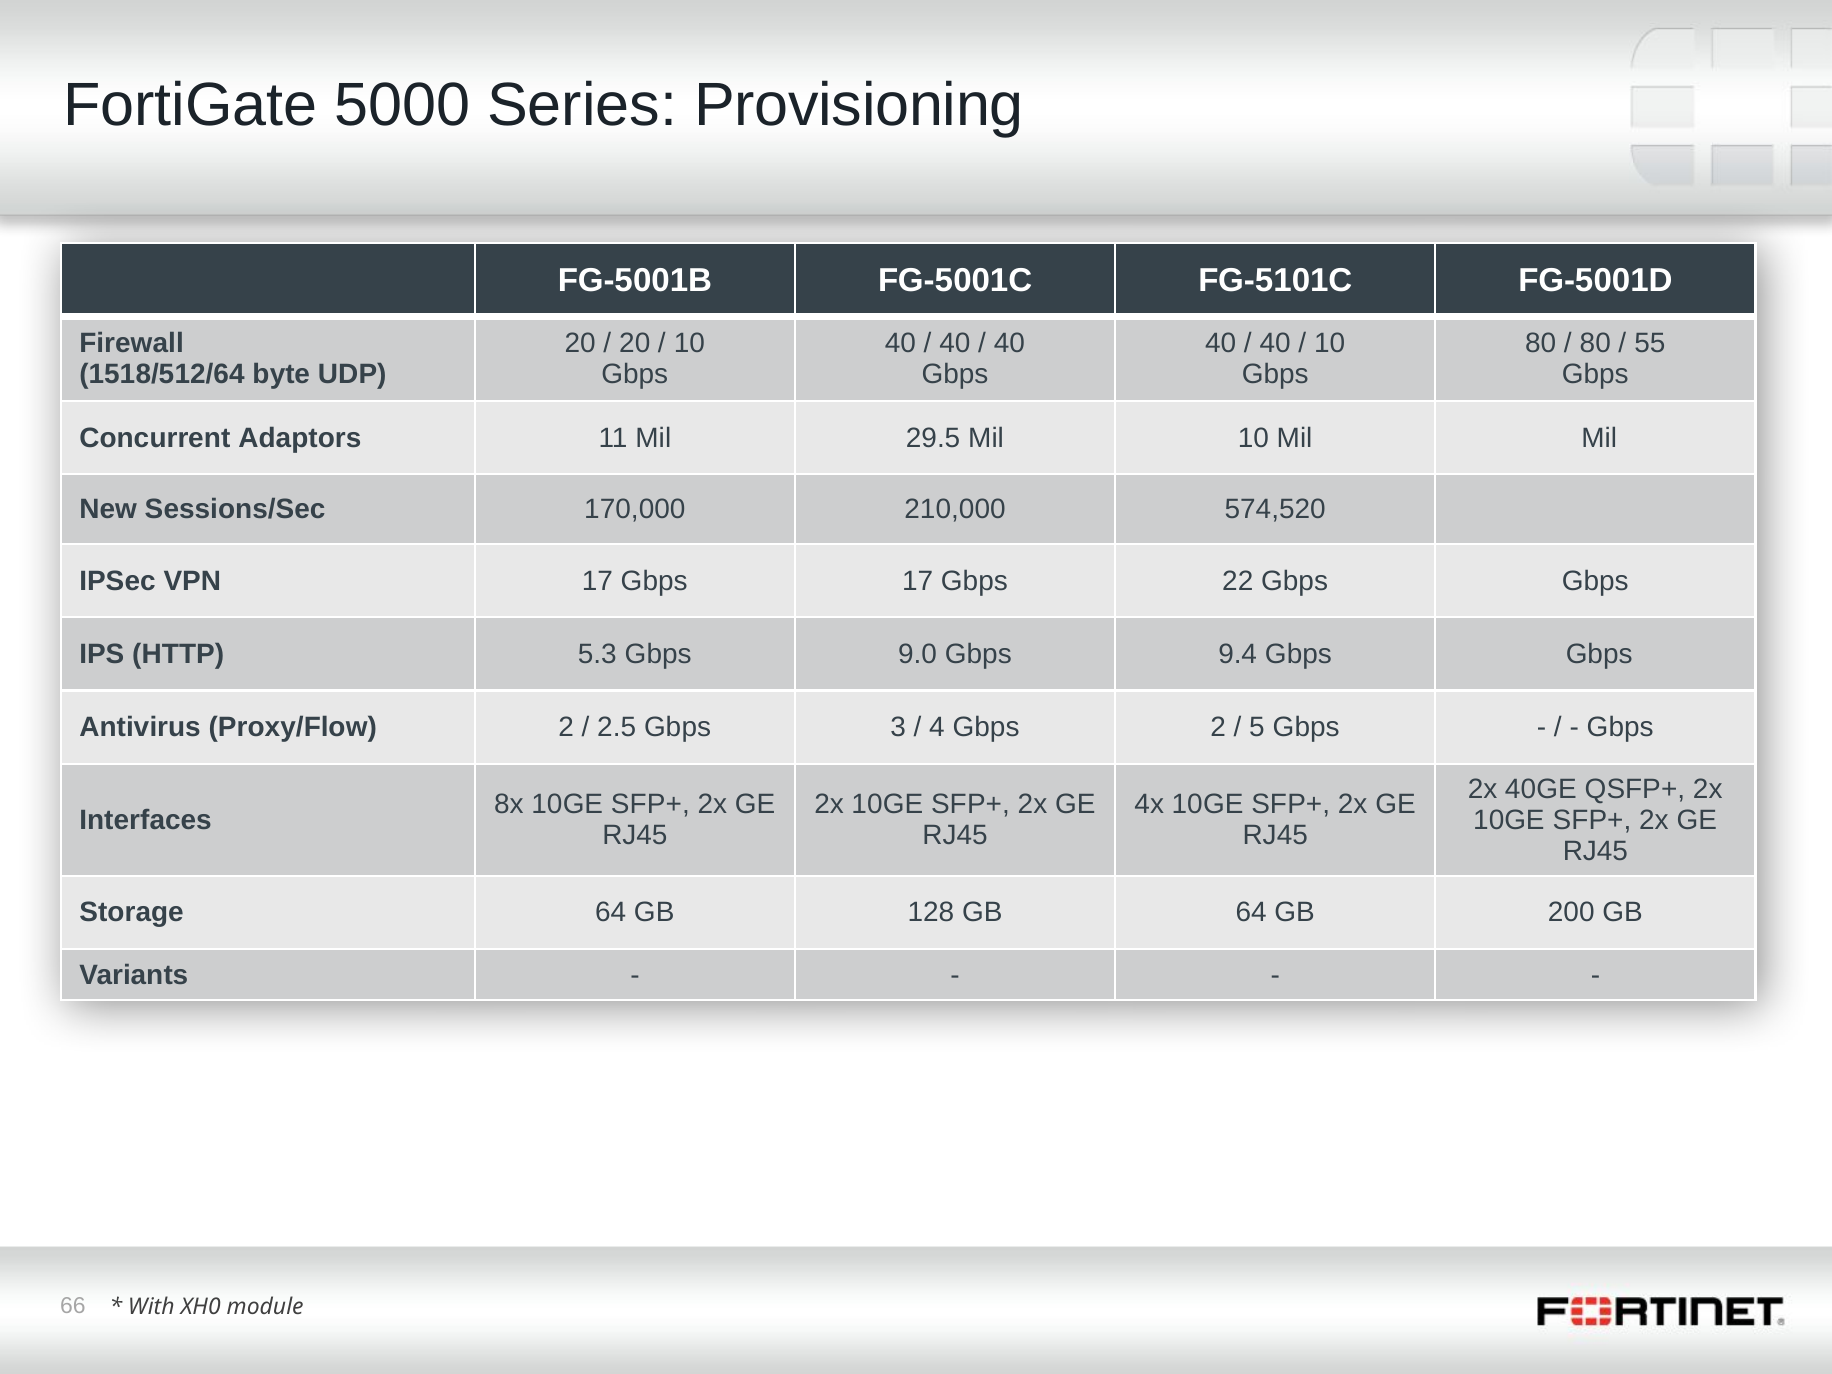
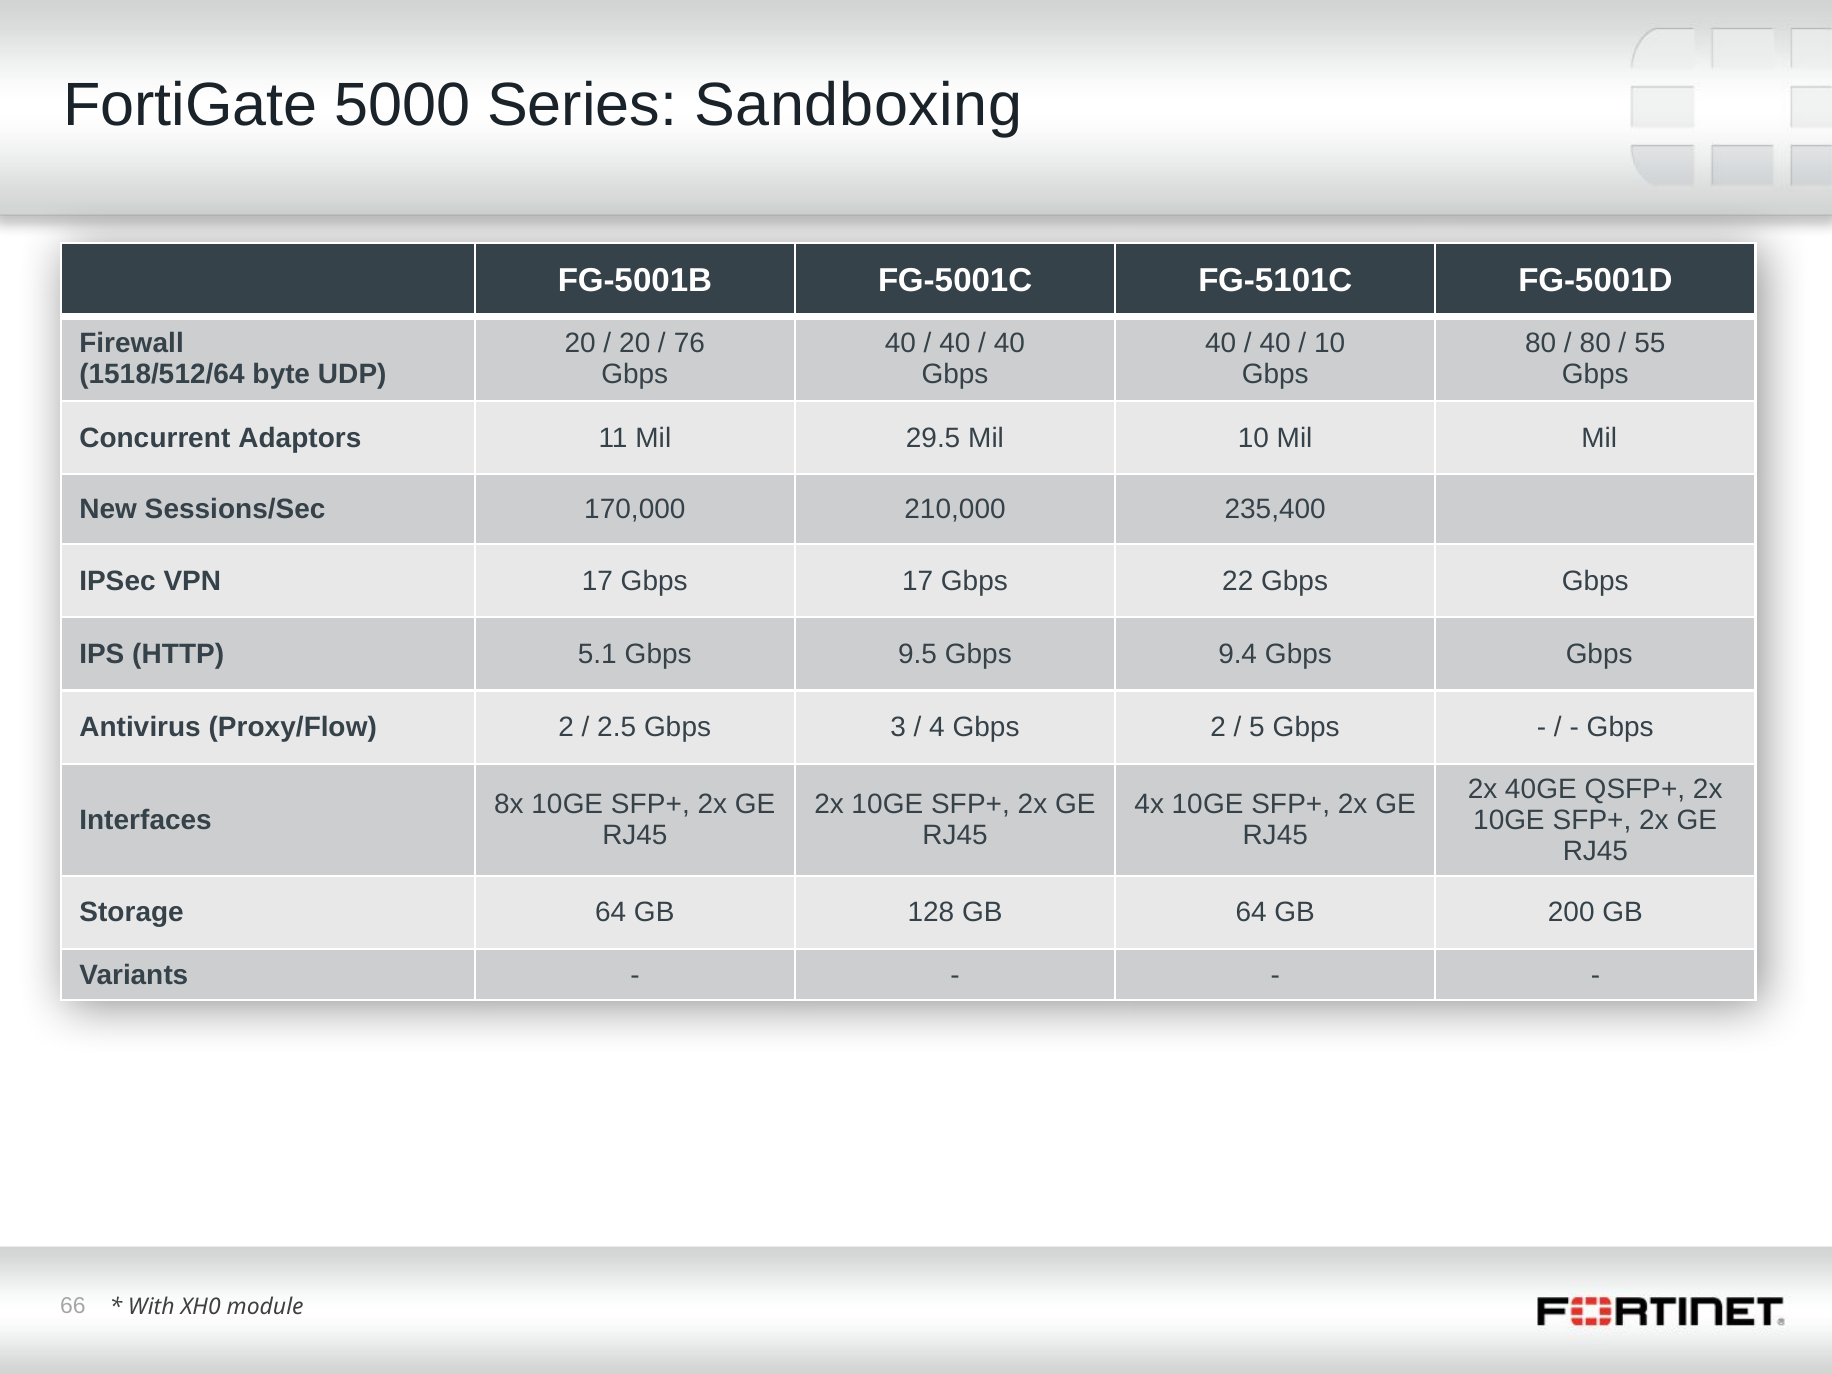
Provisioning: Provisioning -> Sandboxing (858, 105)
10: 10 -> 76 (689, 344)
574,520: 574,520 -> 235,400 (1275, 509)
5.3: 5.3 -> 5.1 (597, 654)
9.0: 9.0 -> 9.5 (918, 654)
